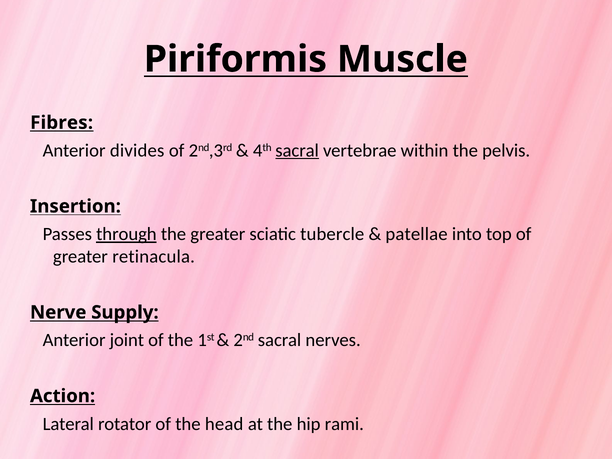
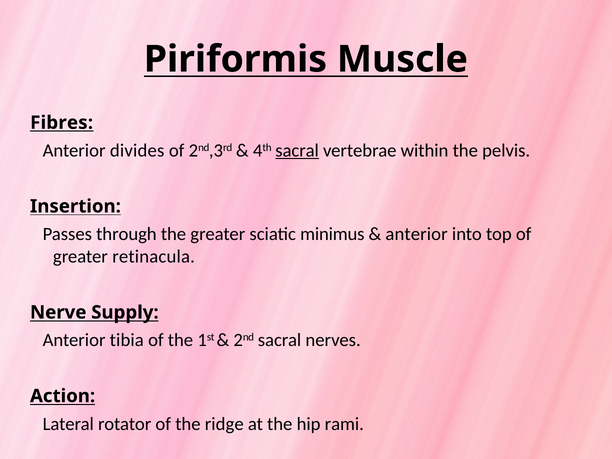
through underline: present -> none (126, 234)
tubercle: tubercle -> minimus (332, 234)
patellae: patellae -> anterior (417, 234)
joint: joint -> tibia (127, 340)
head: head -> ridge (224, 424)
